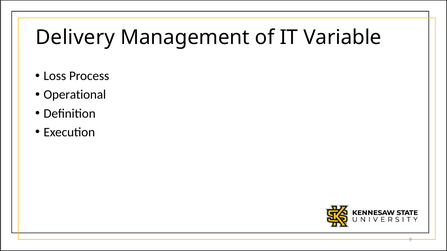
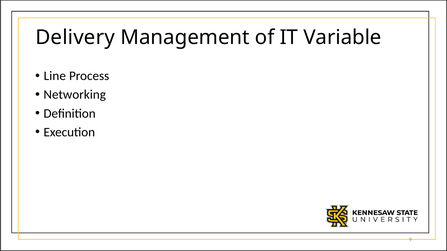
Loss: Loss -> Line (55, 76)
Operational: Operational -> Networking (75, 95)
